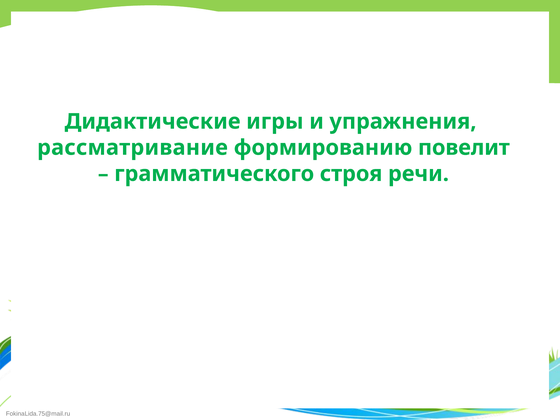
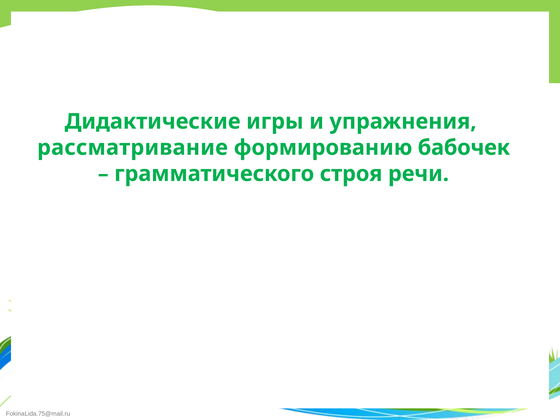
повелит: повелит -> бабочек (464, 148)
